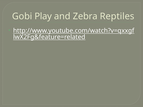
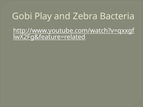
Reptiles: Reptiles -> Bacteria (117, 16)
